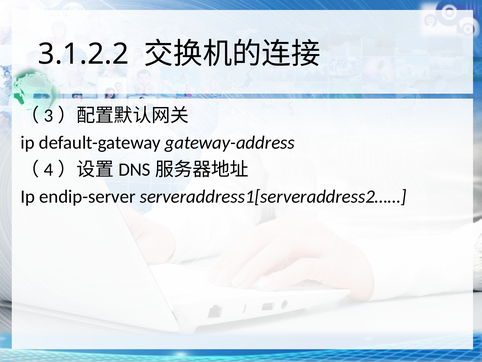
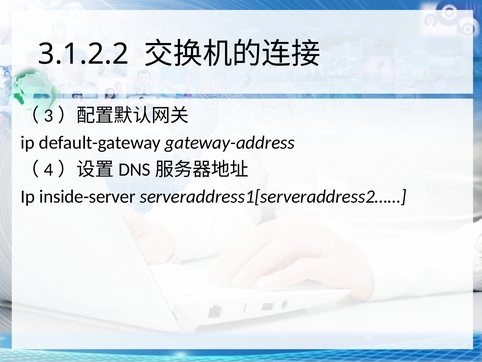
endip-server: endip-server -> inside-server (87, 196)
